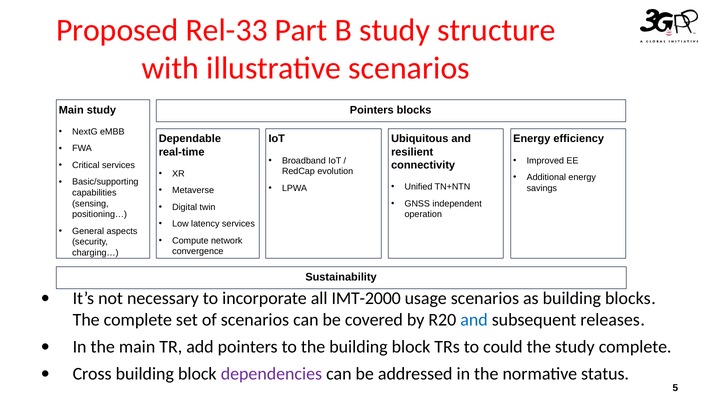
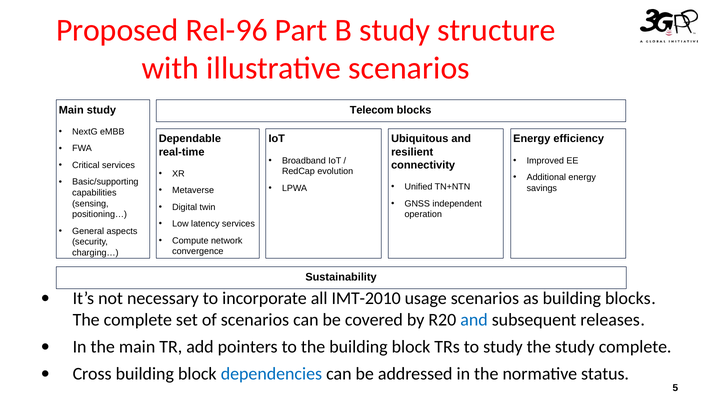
Rel-33: Rel-33 -> Rel-96 (227, 30)
Pointers: Pointers -> Telecom (372, 110)
IMT-2000: IMT-2000 -> IMT-2010 (366, 298)
to could: could -> study (503, 347)
dependencies colour: purple -> blue (271, 374)
